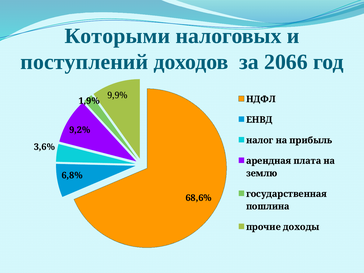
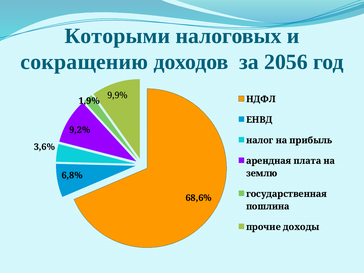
поступлений: поступлений -> сокращению (84, 62)
2066: 2066 -> 2056 (286, 62)
